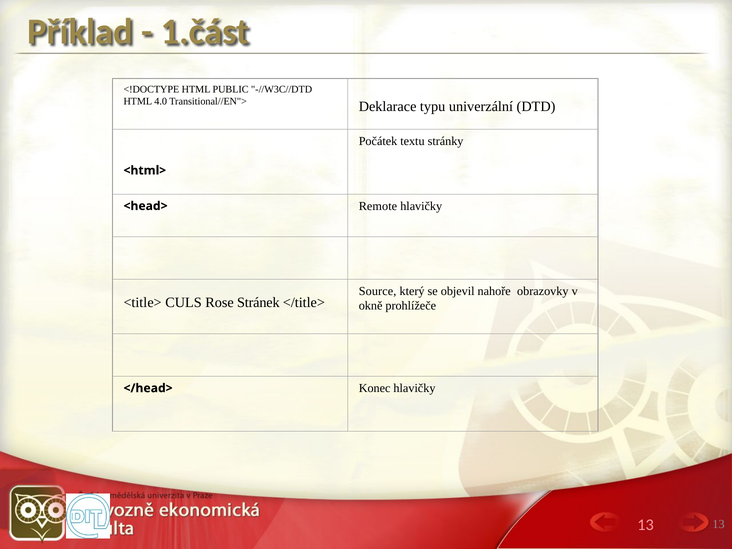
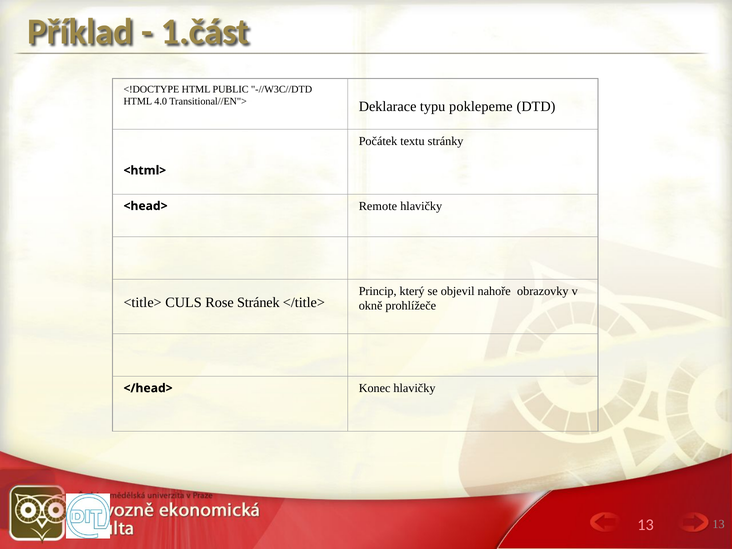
univerzální: univerzální -> poklepeme (481, 107)
Source: Source -> Princip (378, 291)
